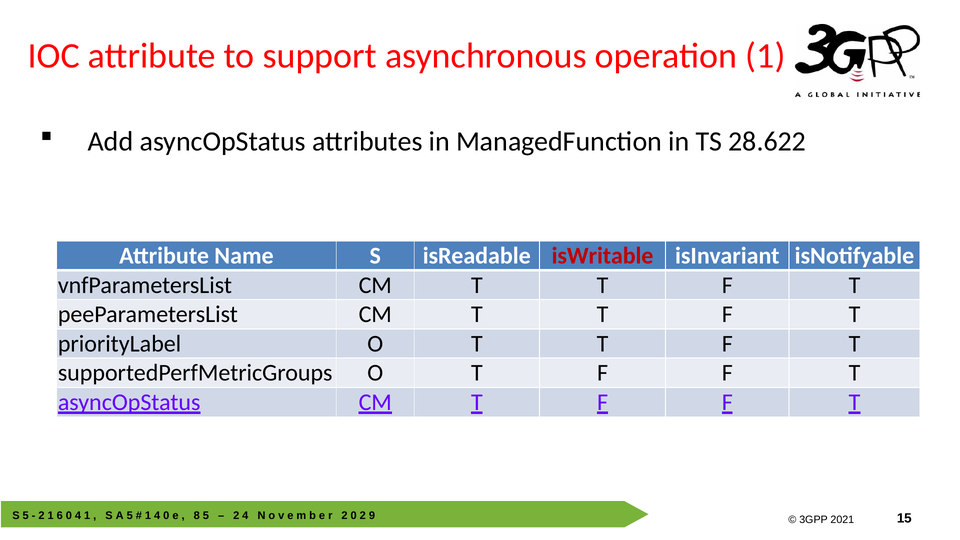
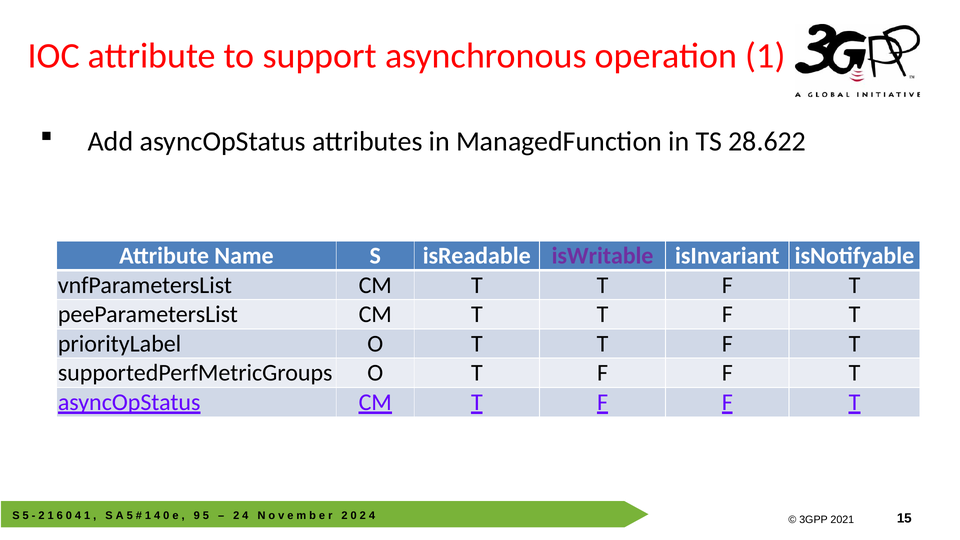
isWritable colour: red -> purple (603, 256)
8: 8 -> 9 (197, 516)
9: 9 -> 4 (372, 516)
